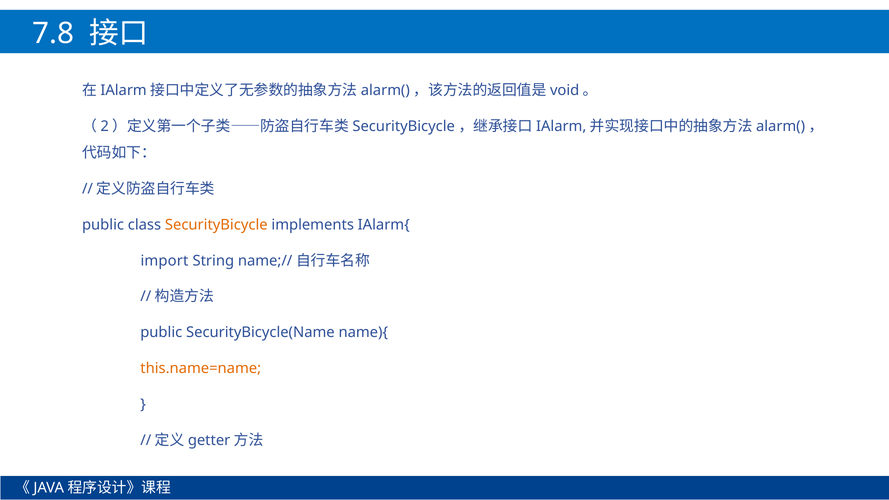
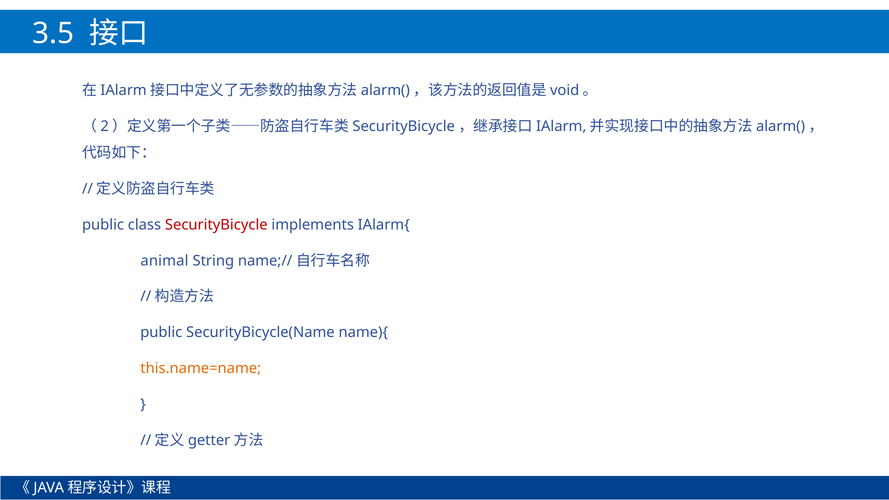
7.8: 7.8 -> 3.5 (53, 34)
SecurityBicycle colour: orange -> red (216, 225)
import: import -> animal (164, 261)
